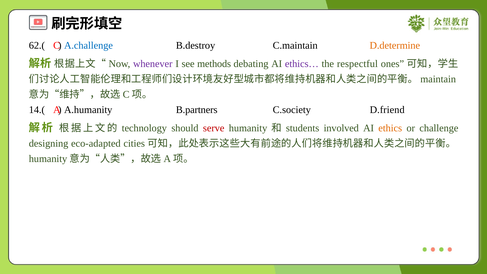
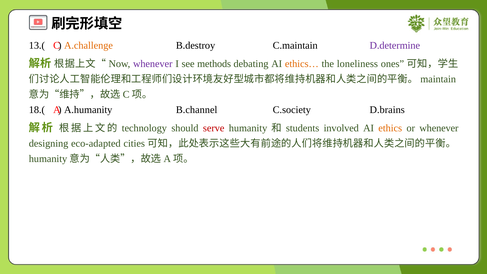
62.(: 62.( -> 13.( (37, 46)
A.challenge colour: blue -> orange (88, 46)
D.determine colour: orange -> purple (395, 46)
ethics… colour: purple -> orange (302, 64)
respectful: respectful -> loneliness (357, 64)
14.(: 14.( -> 18.( (37, 110)
B.partners: B.partners -> B.channel (197, 110)
D.friend: D.friend -> D.brains (387, 110)
or challenge: challenge -> whenever (439, 128)
